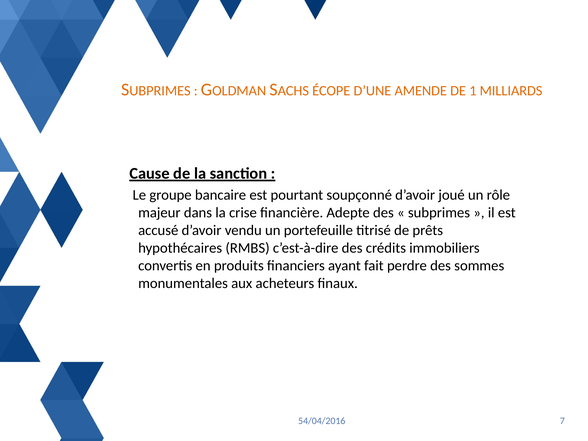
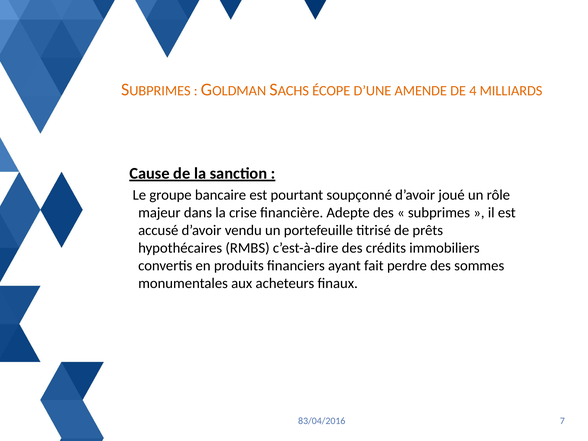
1: 1 -> 4 (473, 91)
54/04/2016: 54/04/2016 -> 83/04/2016 (322, 421)
